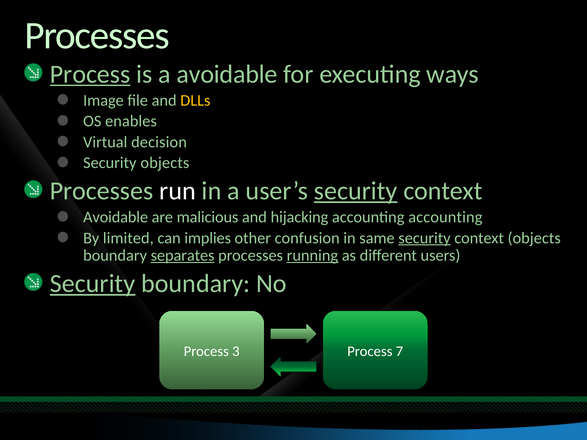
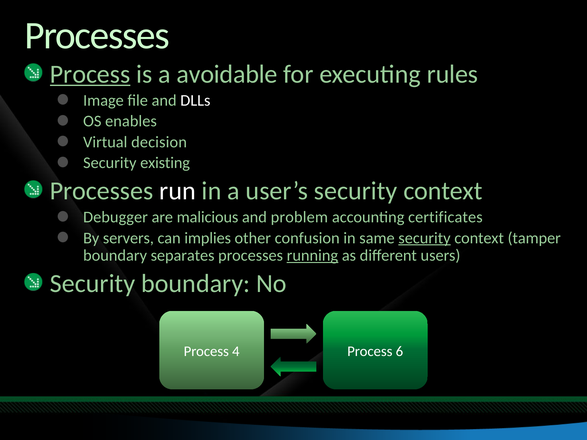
ways: ways -> rules (452, 74)
DLLs colour: yellow -> white (195, 100)
Security objects: objects -> existing (165, 163)
security underline: present -> none (356, 191)
Avoidable: Avoidable -> Debugger (116, 217)
hijacking: hijacking -> problem (299, 217)
accounting accounting: accounting -> certificates (445, 217)
limited: limited -> servers (128, 238)
context objects: objects -> tamper (534, 238)
separates underline: present -> none (183, 256)
Security underline: present -> none (93, 284)
3: 3 -> 4 (236, 351)
7: 7 -> 6 (399, 351)
